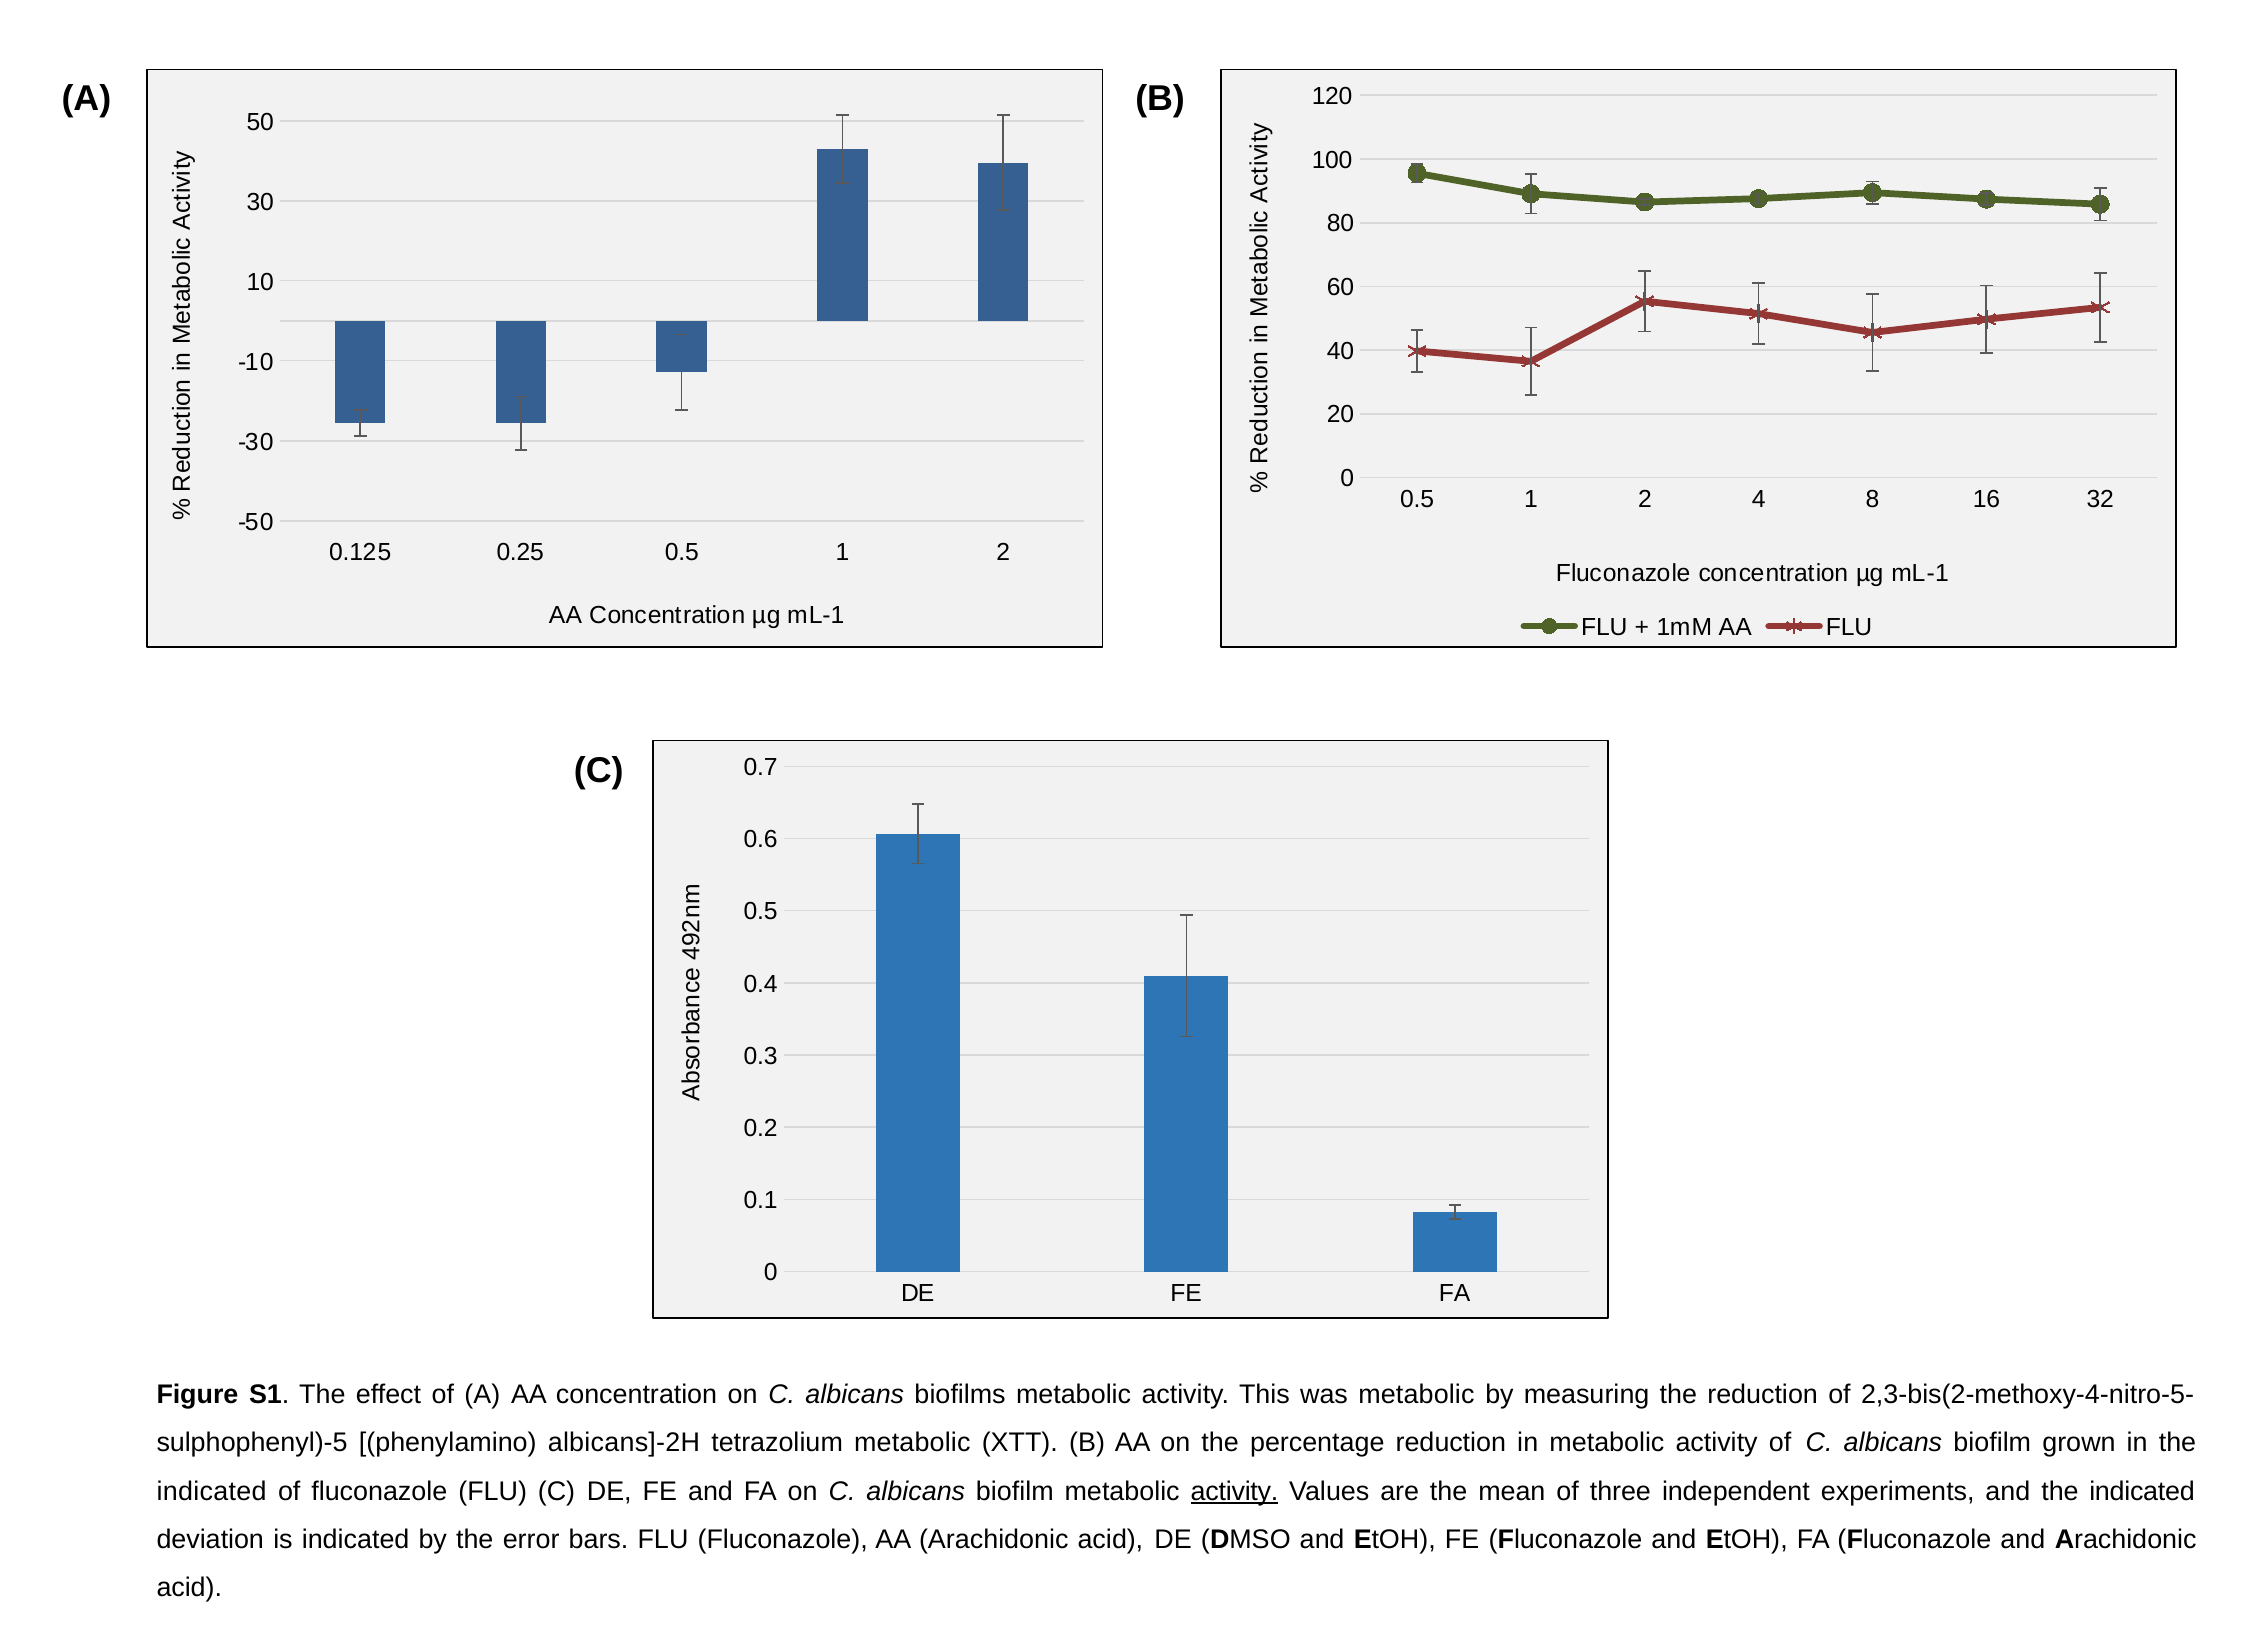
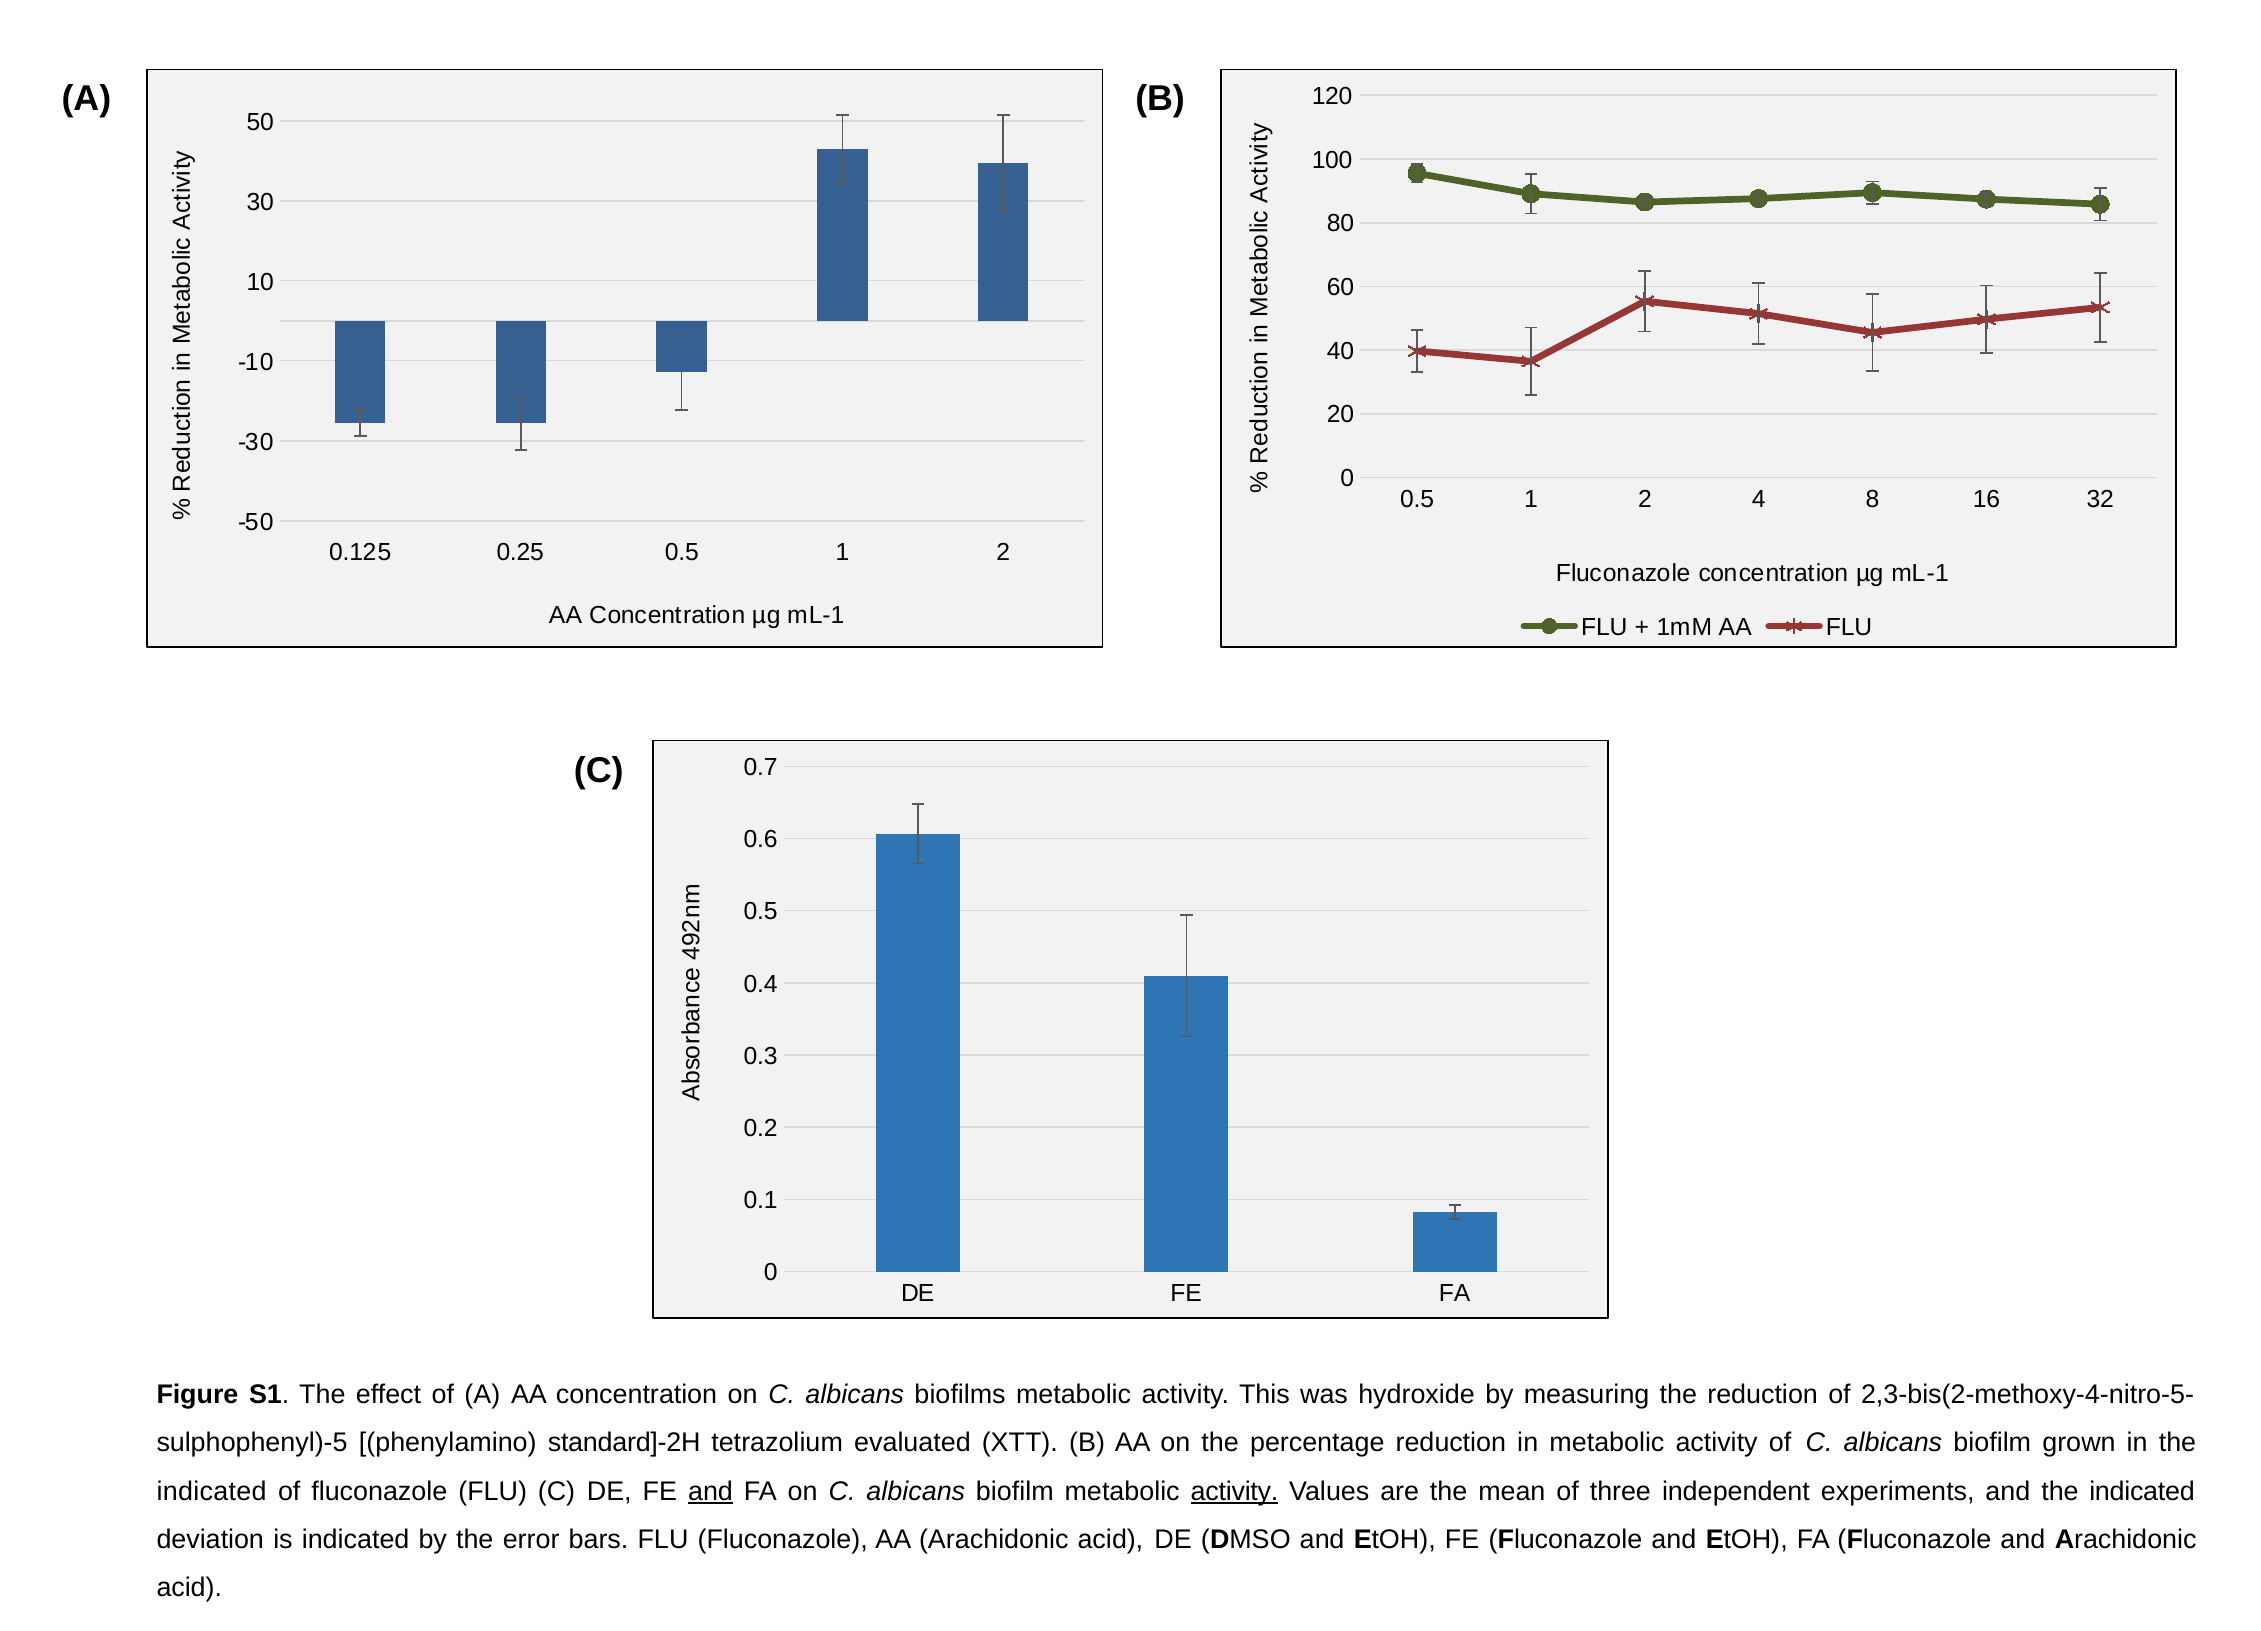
was metabolic: metabolic -> hydroxide (1416, 1395)
albicans]-2H: albicans]-2H -> standard]-2H (624, 1443)
tetrazolium metabolic: metabolic -> evaluated (912, 1443)
and underline: none -> present (711, 1491)
